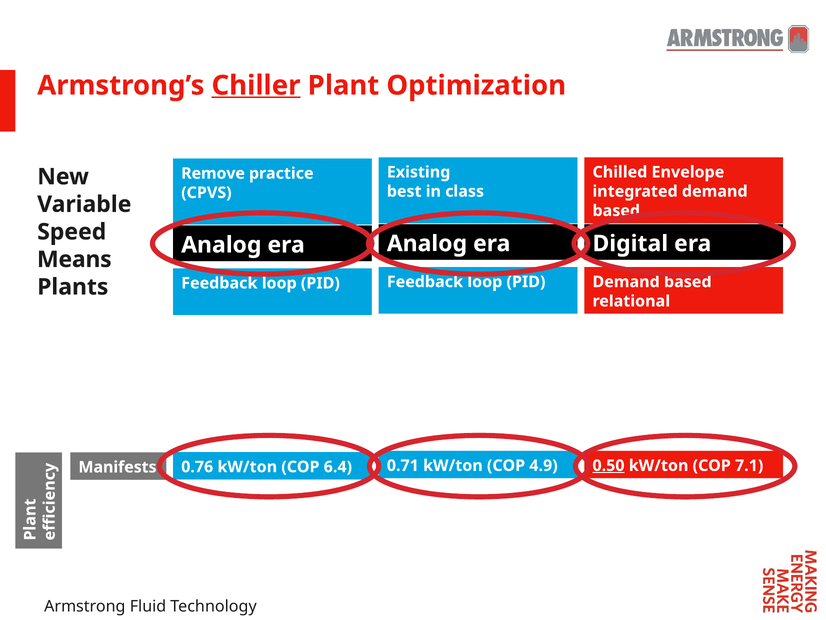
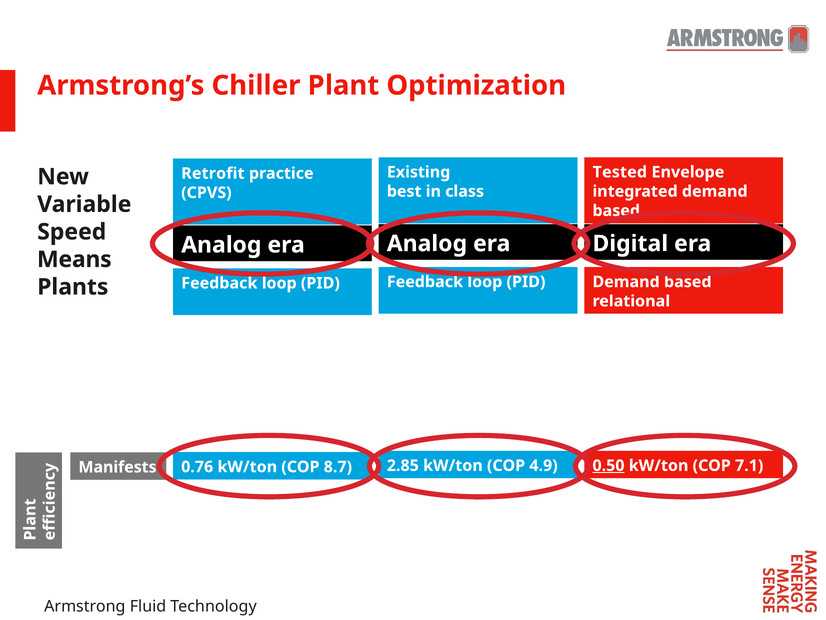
Chiller underline: present -> none (256, 85)
Chilled: Chilled -> Tested (620, 172)
Remove: Remove -> Retrofit (213, 173)
0.71: 0.71 -> 2.85 (403, 465)
6.4: 6.4 -> 8.7 (338, 467)
